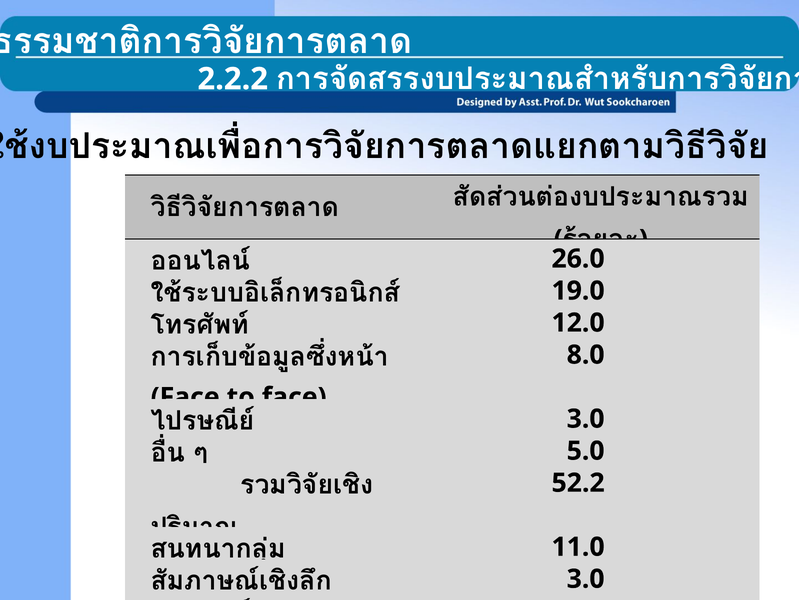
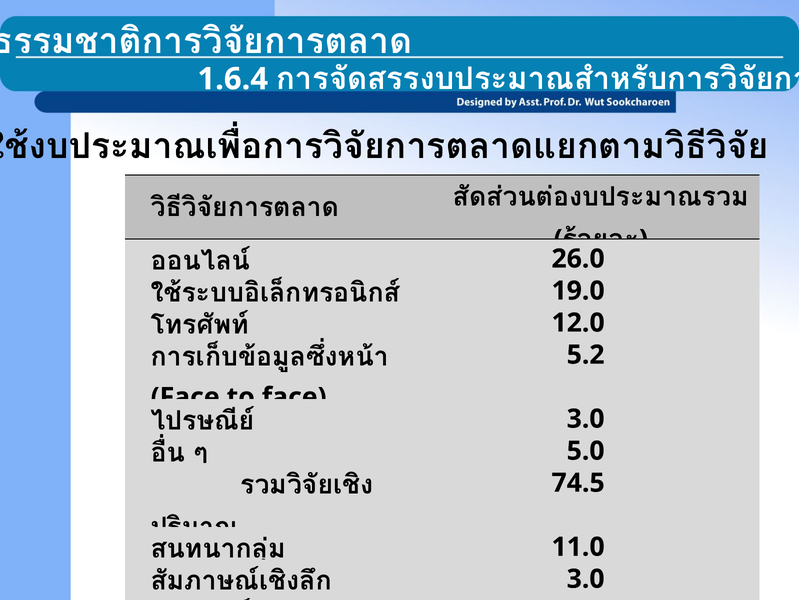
2.2.2: 2.2.2 -> 1.6.4 (233, 79)
8.0: 8.0 -> 5.2 (586, 354)
52.2: 52.2 -> 74.5 (578, 482)
